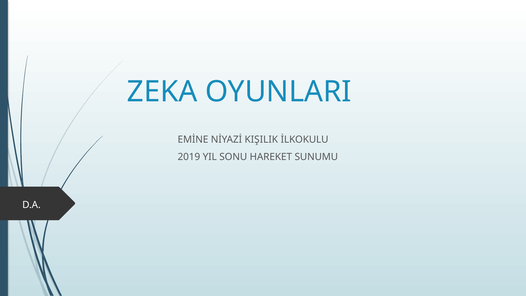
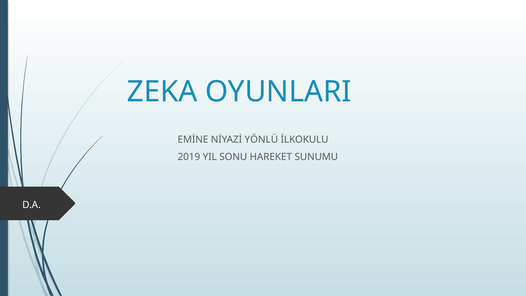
KIŞILIK: KIŞILIK -> YÖNLÜ (261, 140)
